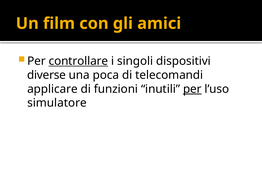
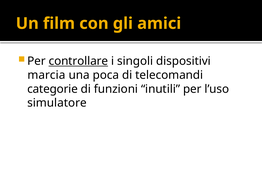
diverse: diverse -> marcia (46, 75)
applicare: applicare -> categorie (53, 89)
per underline: present -> none (192, 89)
